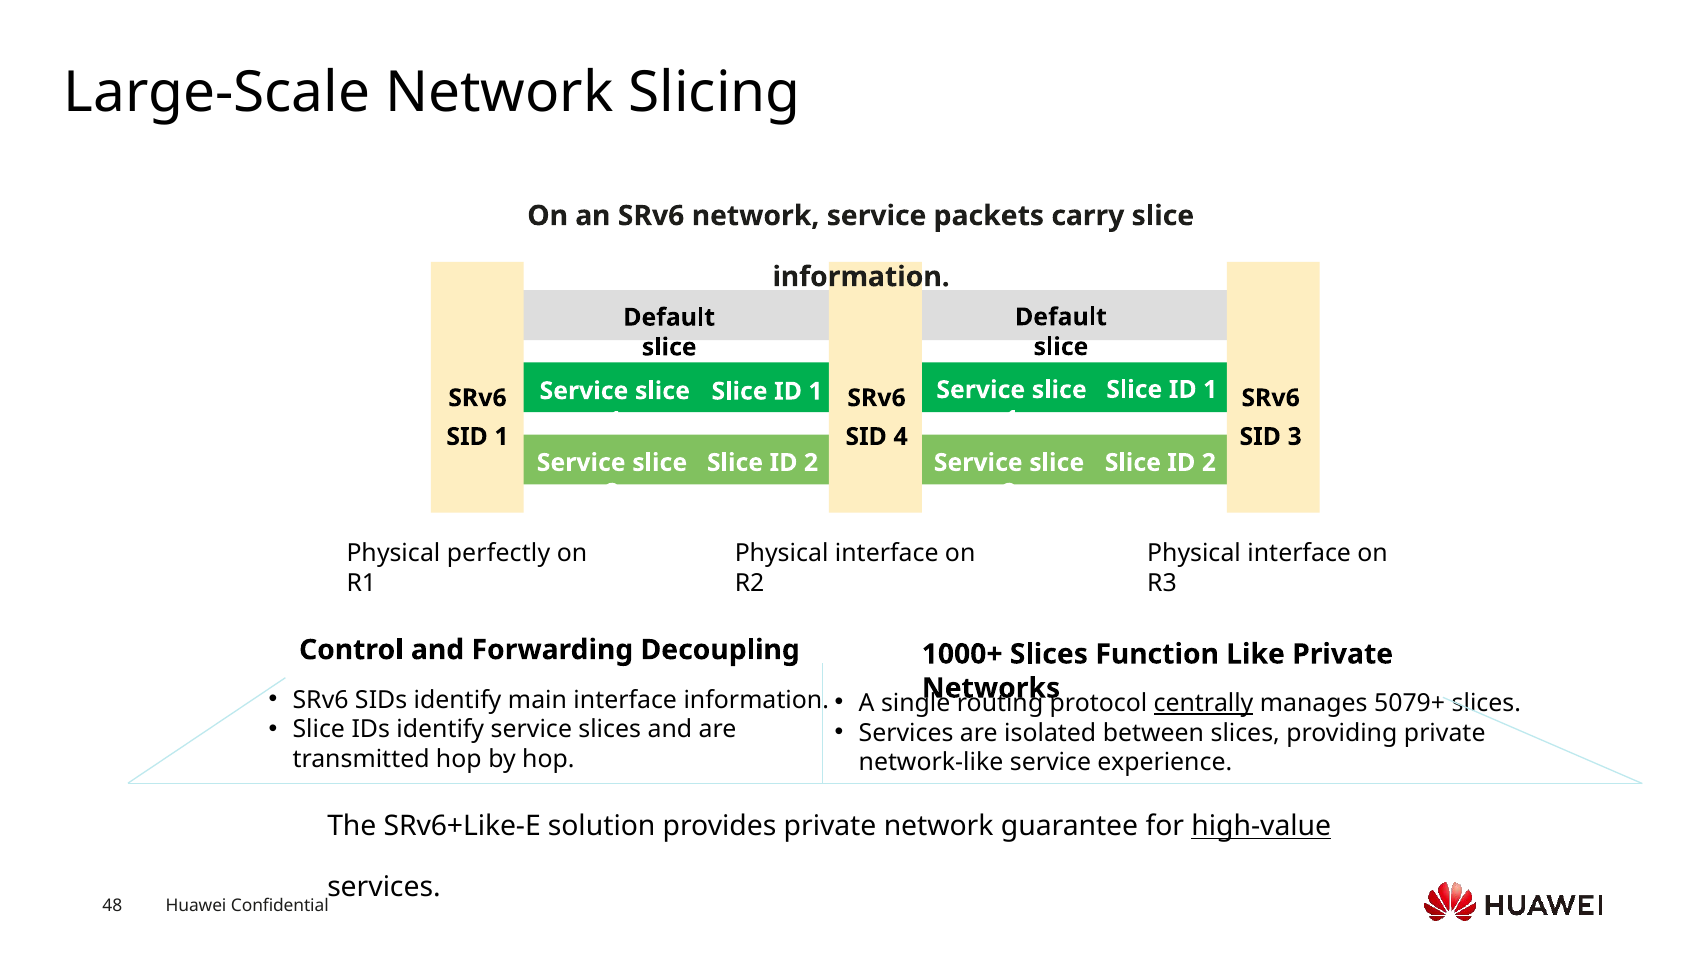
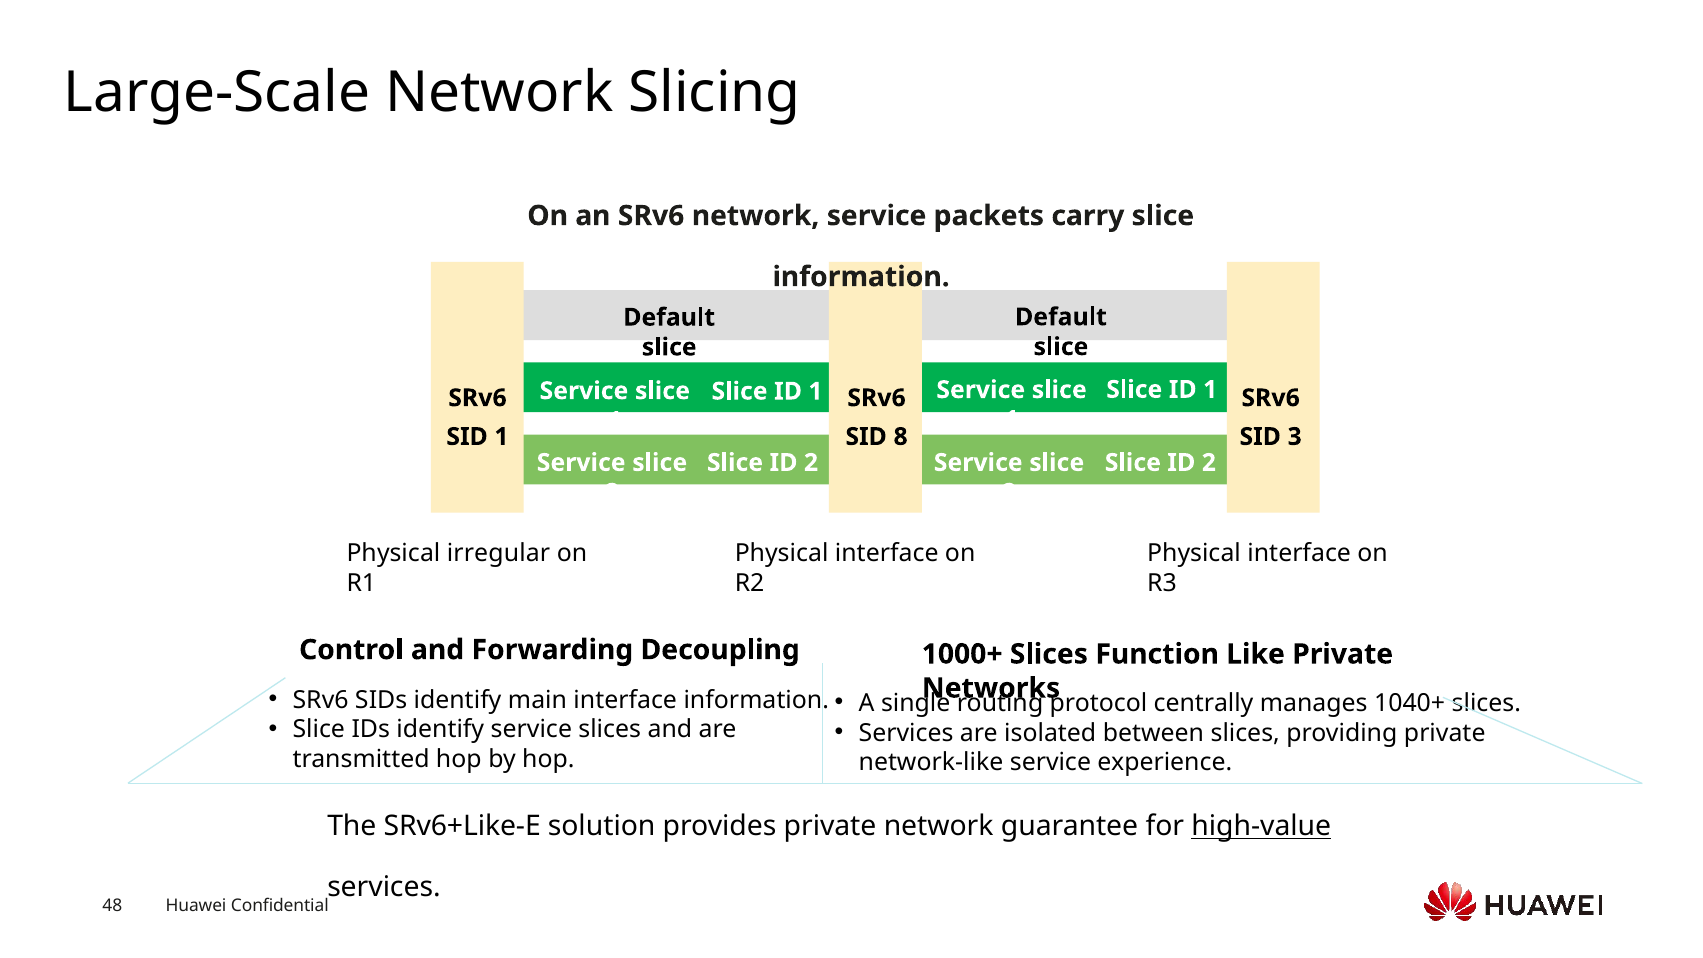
4: 4 -> 8 (901, 437)
perfectly: perfectly -> irregular (499, 554)
centrally underline: present -> none (1204, 703)
5079+: 5079+ -> 1040+ (1410, 703)
